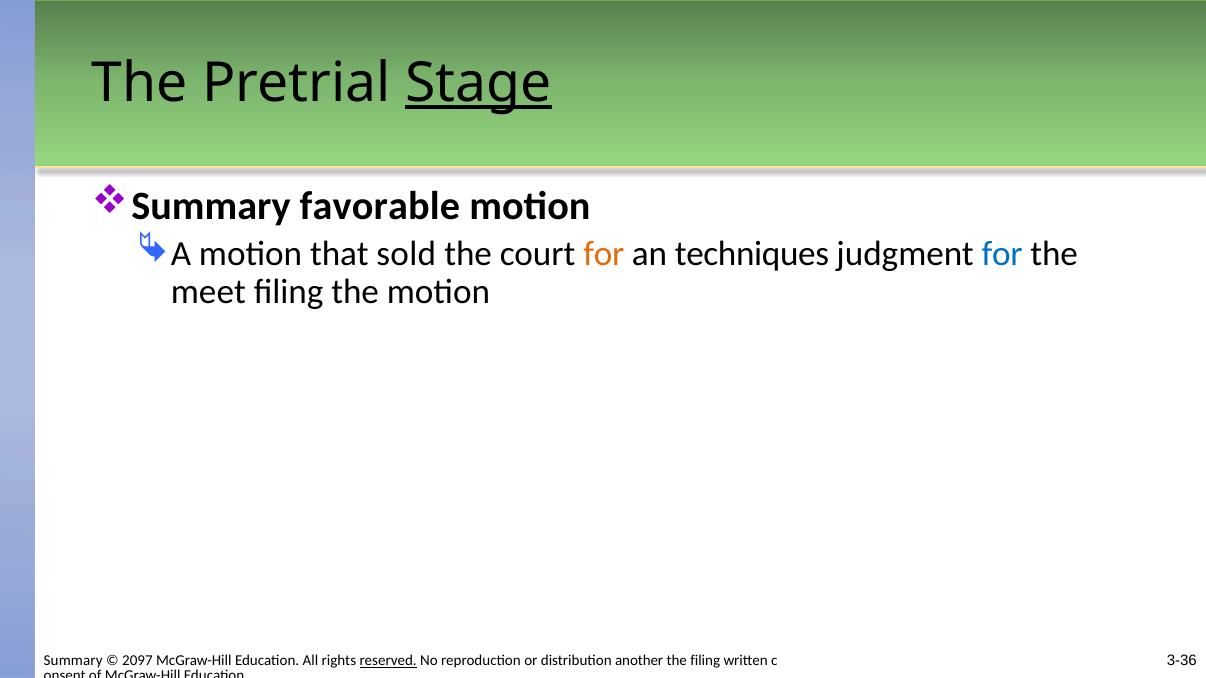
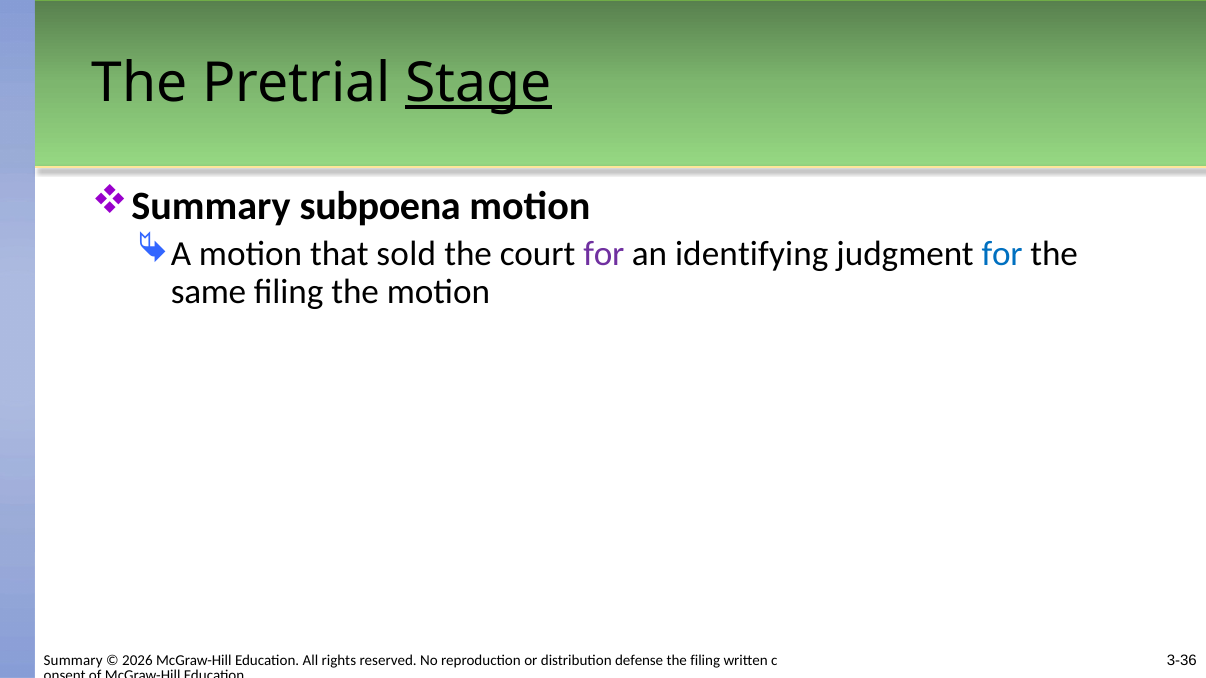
favorable: favorable -> subpoena (380, 207)
for colour: orange -> purple (604, 254)
techniques: techniques -> identifying (752, 254)
meet: meet -> same (208, 292)
2097: 2097 -> 2026 (137, 661)
reserved underline: present -> none (388, 661)
another: another -> defense (639, 661)
